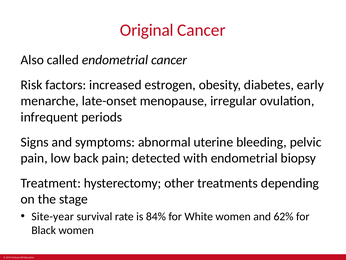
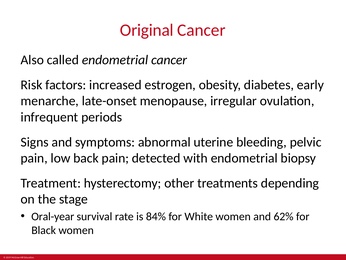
Site-year: Site-year -> Oral-year (53, 216)
